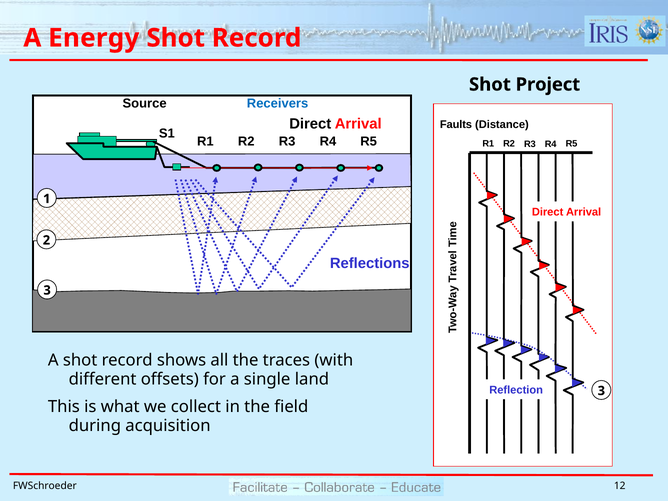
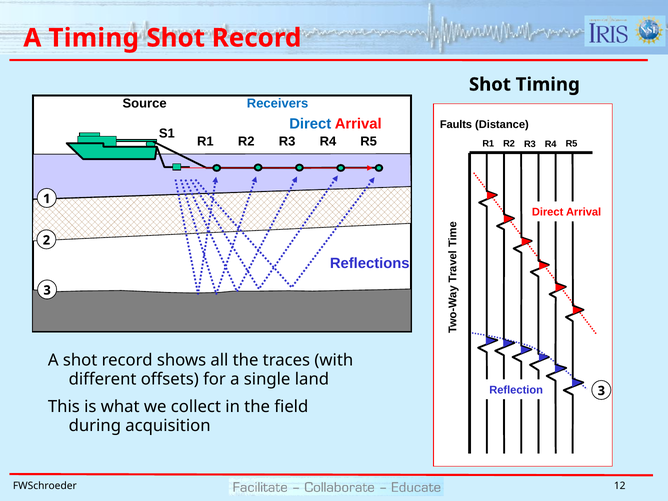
A Energy: Energy -> Timing (94, 38)
Shot Project: Project -> Timing (548, 84)
Direct colour: black -> blue (310, 124)
